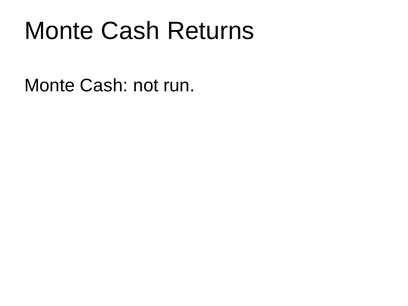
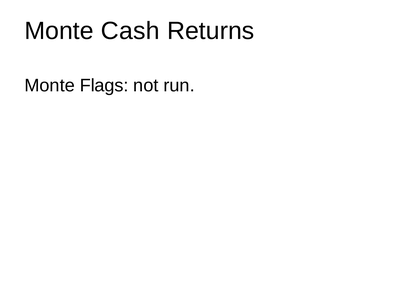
Cash: Cash -> Flags (104, 86)
